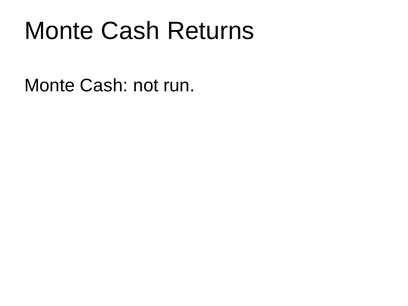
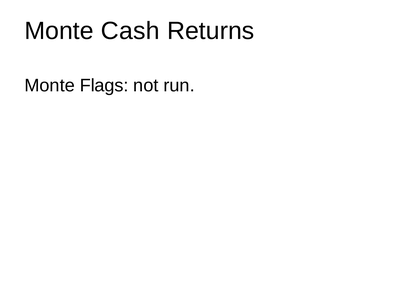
Cash: Cash -> Flags (104, 86)
